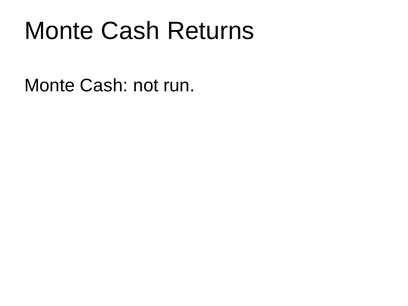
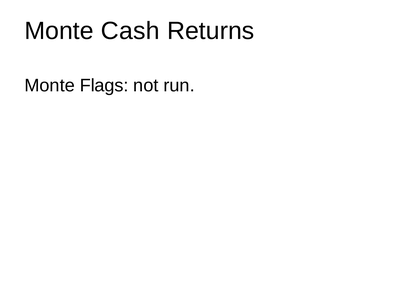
Cash: Cash -> Flags (104, 86)
